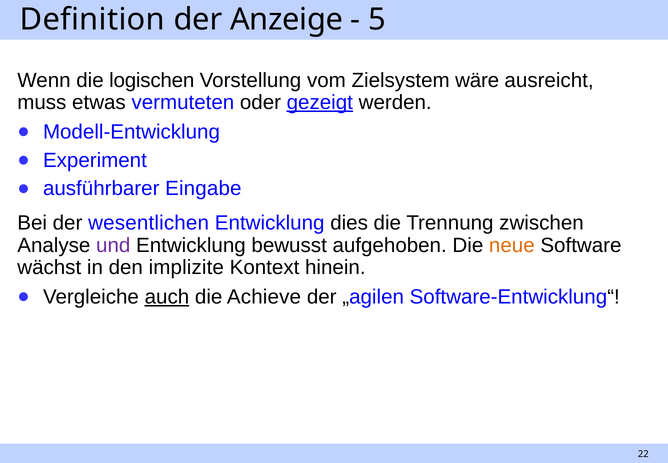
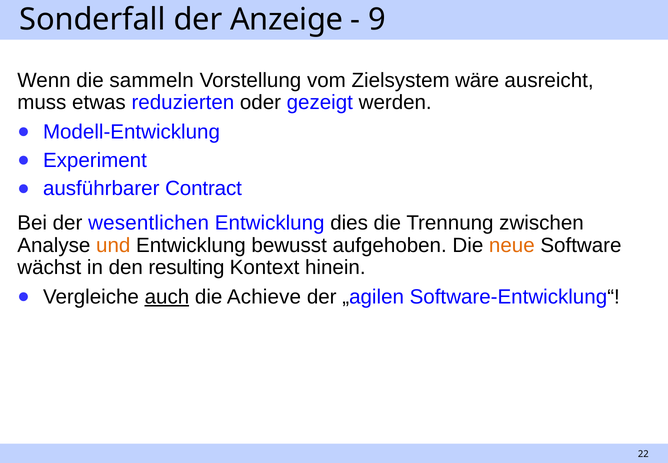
Definition: Definition -> Sonderfall (93, 20)
5: 5 -> 9 (377, 20)
logischen: logischen -> sammeln (152, 80)
vermuteten: vermuteten -> reduzierten (183, 102)
gezeigt underline: present -> none (320, 102)
Eingabe: Eingabe -> Contract (203, 188)
und colour: purple -> orange (113, 245)
implizite: implizite -> resulting (186, 267)
